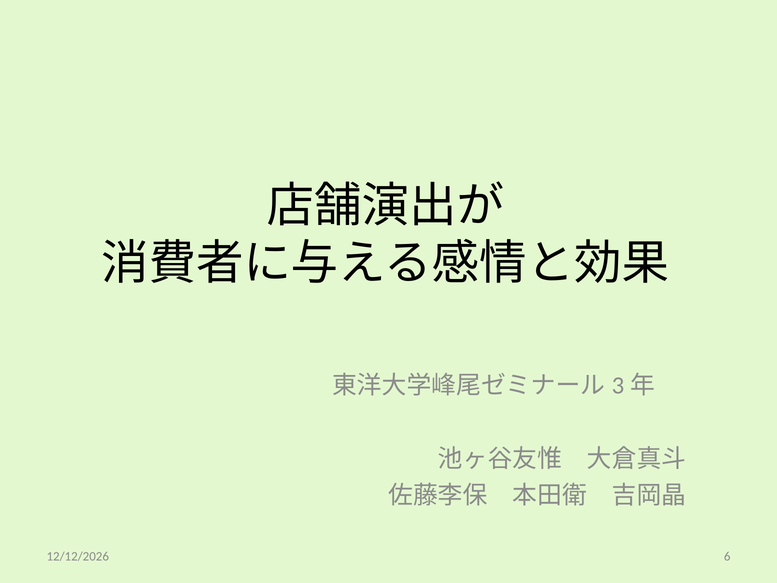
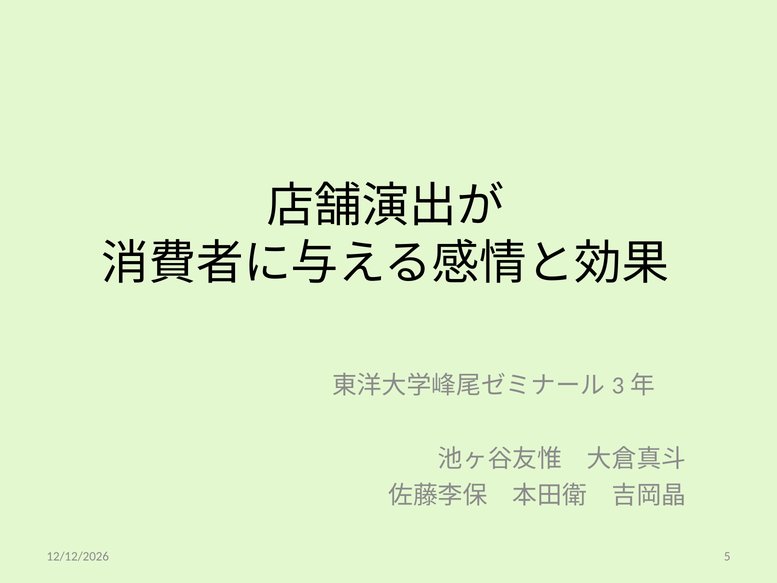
6: 6 -> 5 (727, 556)
